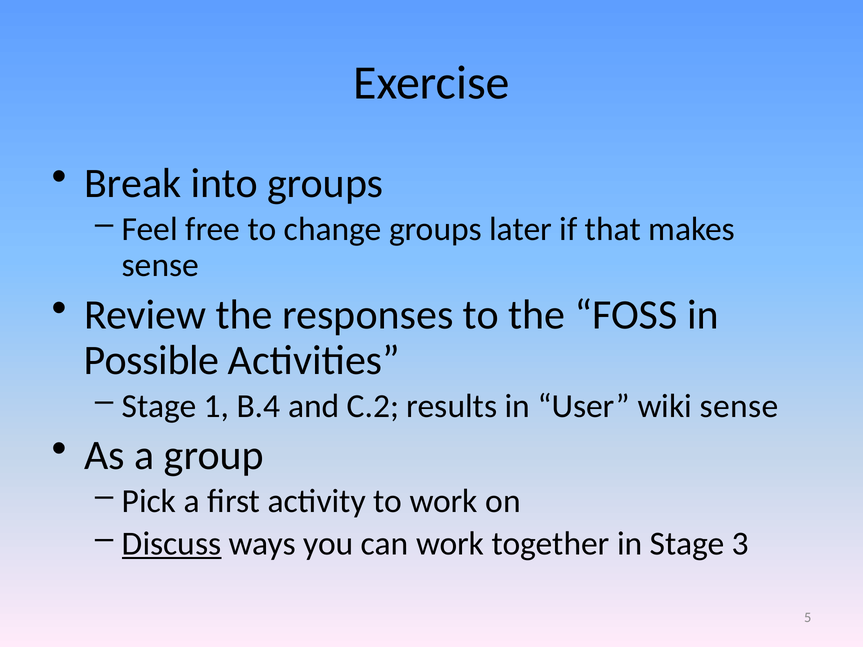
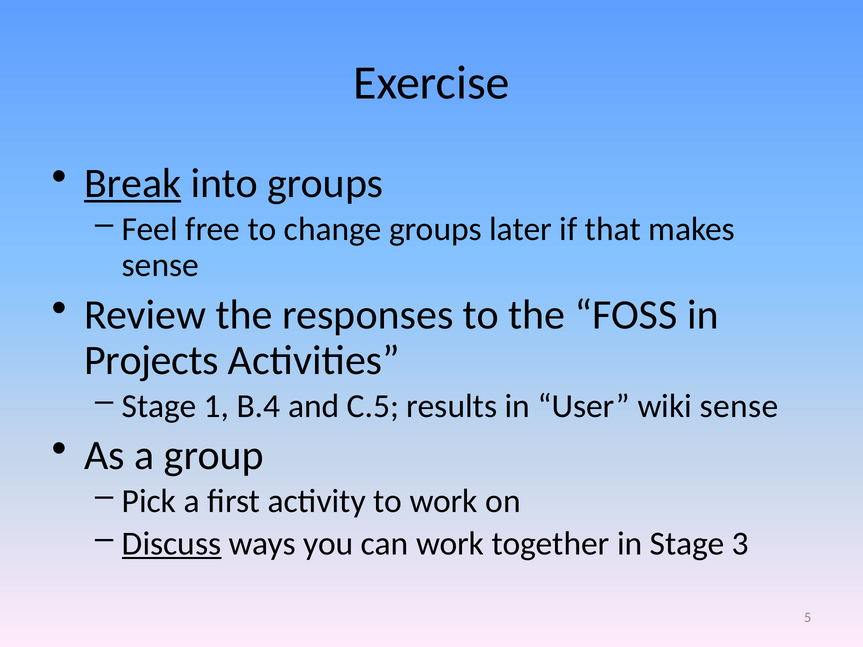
Break underline: none -> present (133, 183)
Possible: Possible -> Projects (151, 360)
C.2: C.2 -> C.5 (373, 406)
